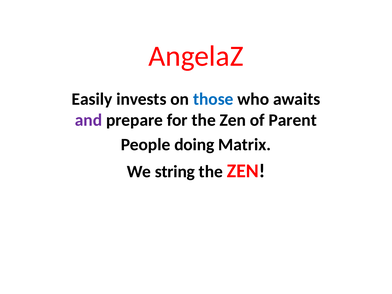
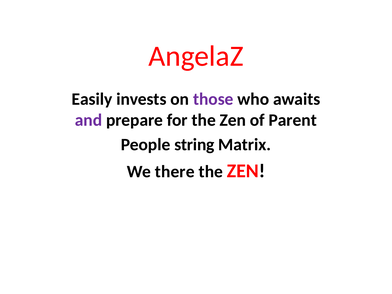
those colour: blue -> purple (213, 99)
doing: doing -> string (194, 145)
string: string -> there (175, 172)
